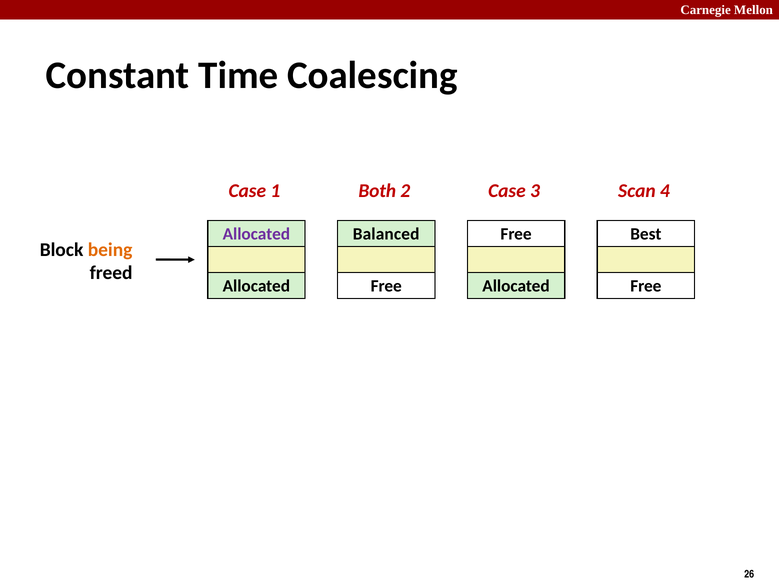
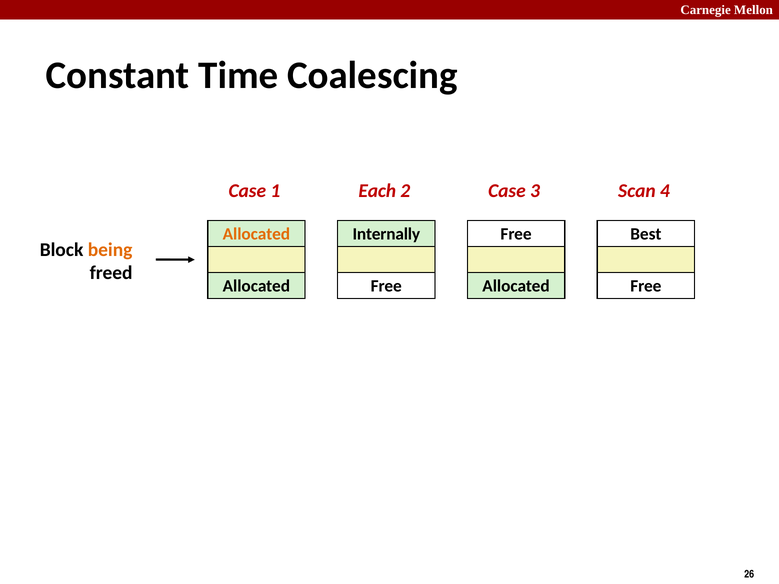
Both: Both -> Each (377, 191)
Allocated colour: purple -> orange (256, 234)
Balanced: Balanced -> Internally (386, 234)
